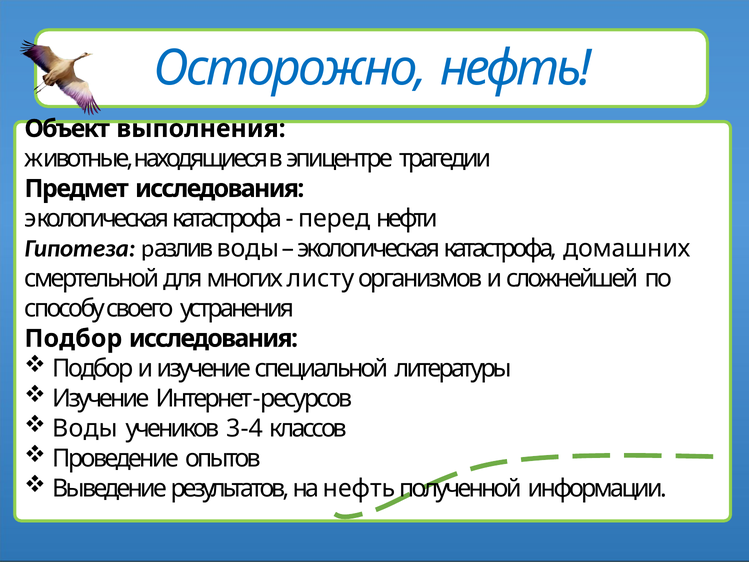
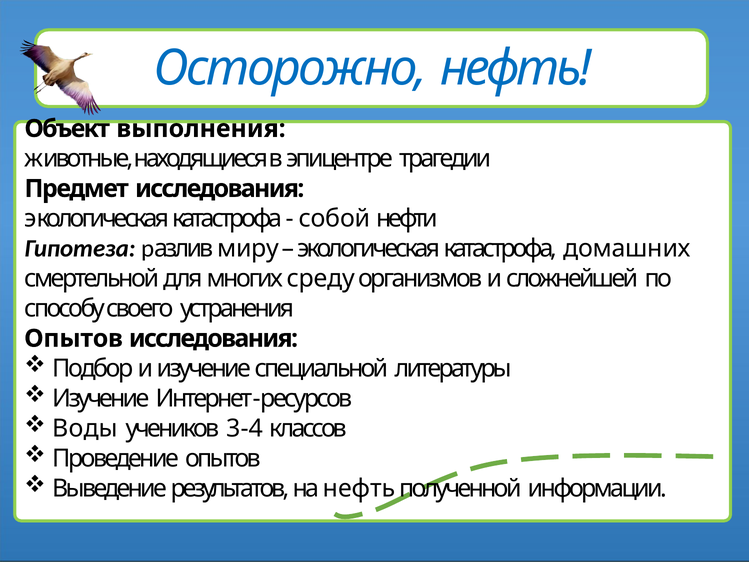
перед: перед -> собой (334, 219)
воды: воды -> миру (248, 248)
листу: листу -> среду (321, 278)
Подбор: Подбор -> Опытов (74, 338)
